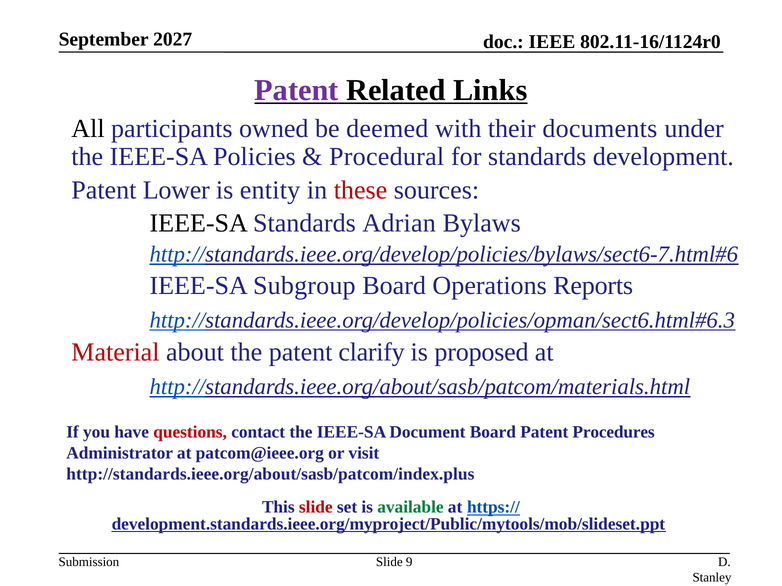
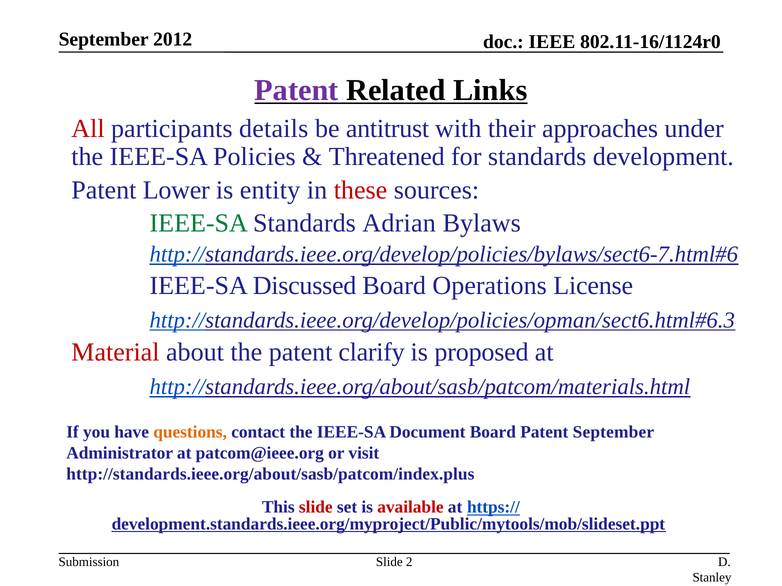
2027: 2027 -> 2012 (173, 39)
All colour: black -> red (88, 129)
owned: owned -> details (274, 129)
deemed: deemed -> antitrust (388, 129)
documents: documents -> approaches (600, 129)
Procedural: Procedural -> Threatened (387, 157)
IEEE-SA colour: black -> green (199, 223)
Subgroup: Subgroup -> Discussed (305, 286)
Reports: Reports -> License (593, 286)
questions colour: red -> orange (190, 433)
Patent Procedures: Procedures -> September (613, 433)
available colour: green -> red (410, 508)
9: 9 -> 2 (409, 562)
